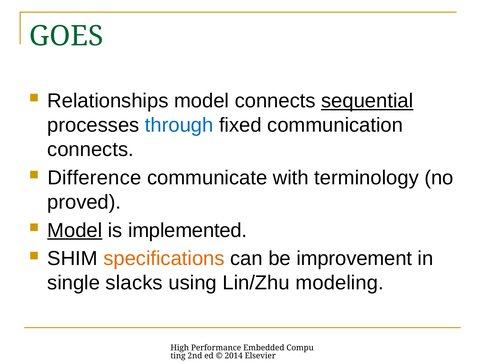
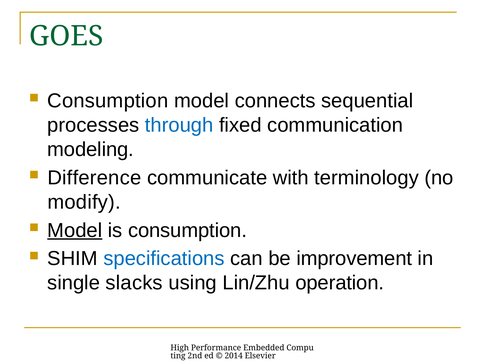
Relationships: Relationships -> Consumption (108, 101)
sequential underline: present -> none (367, 101)
connects: connects -> modeling (91, 149)
proved: proved -> modify (84, 202)
is implemented: implemented -> consumption (188, 230)
specifications colour: orange -> blue (164, 258)
modeling: modeling -> operation (340, 283)
